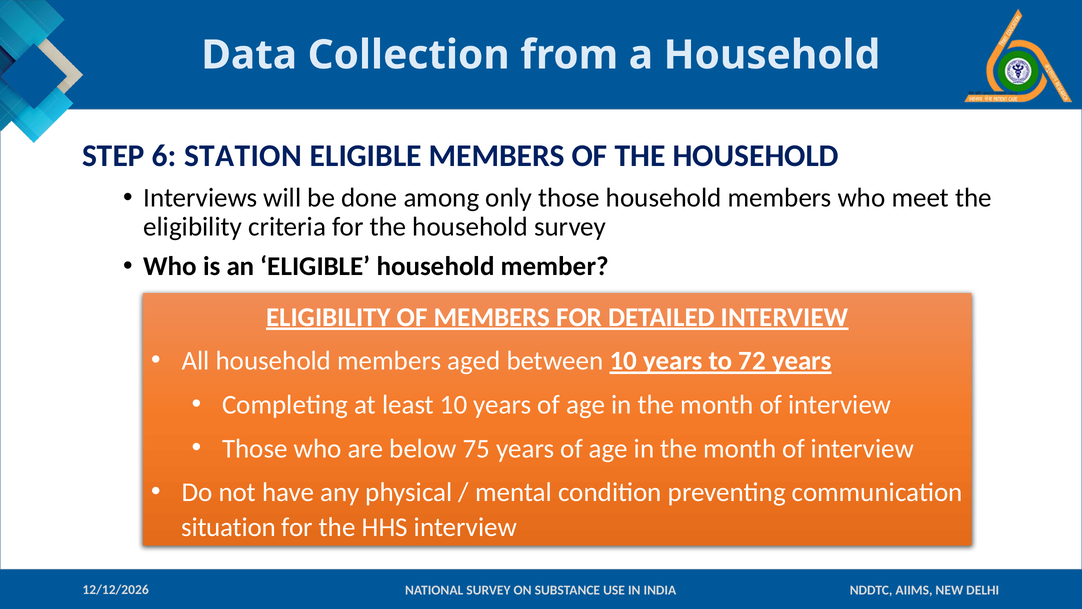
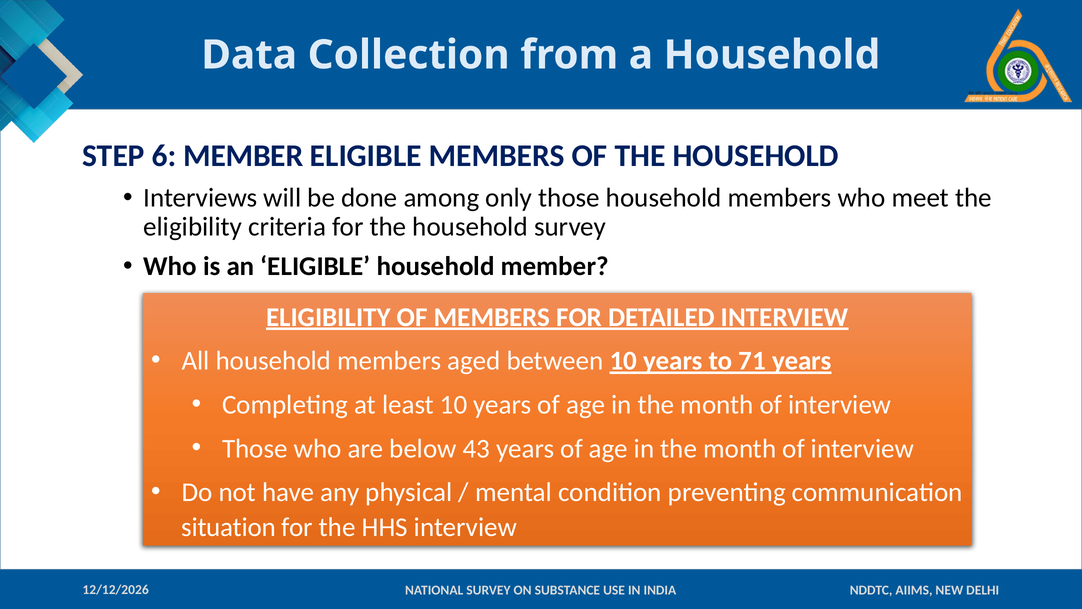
6 STATION: STATION -> MEMBER (243, 156)
72: 72 -> 71 (752, 361)
75: 75 -> 43 (476, 448)
